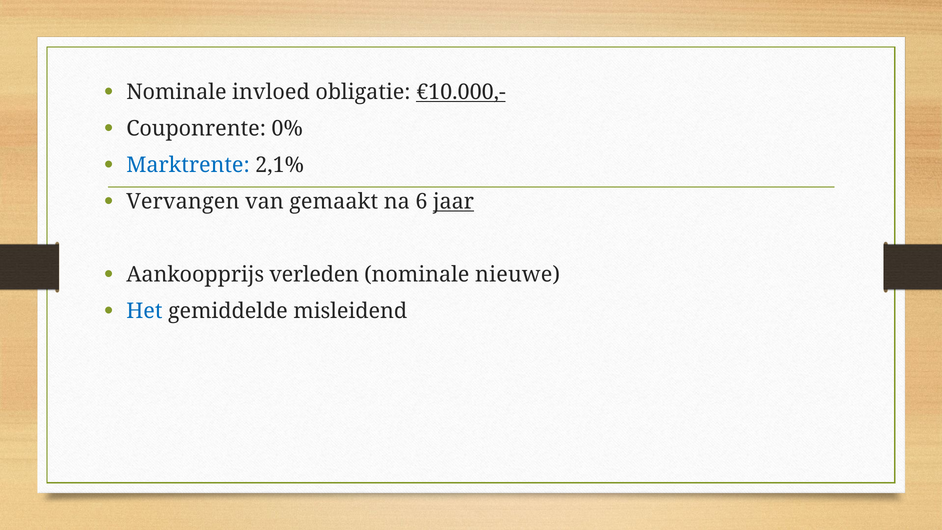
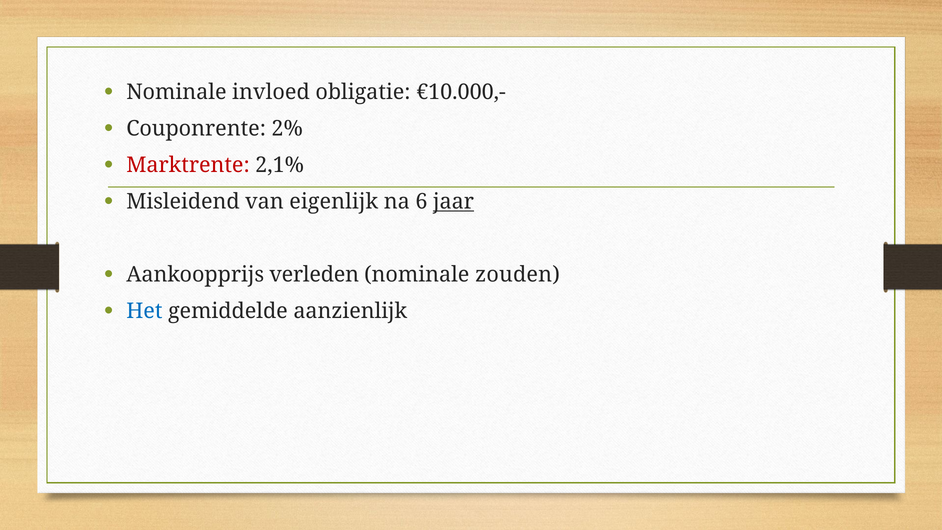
€10.000,- underline: present -> none (461, 92)
0%: 0% -> 2% (287, 129)
Marktrente colour: blue -> red (188, 165)
Vervangen: Vervangen -> Misleidend (183, 202)
gemaakt: gemaakt -> eigenlijk (334, 202)
nieuwe: nieuwe -> zouden (518, 275)
misleidend: misleidend -> aanzienlijk (350, 311)
